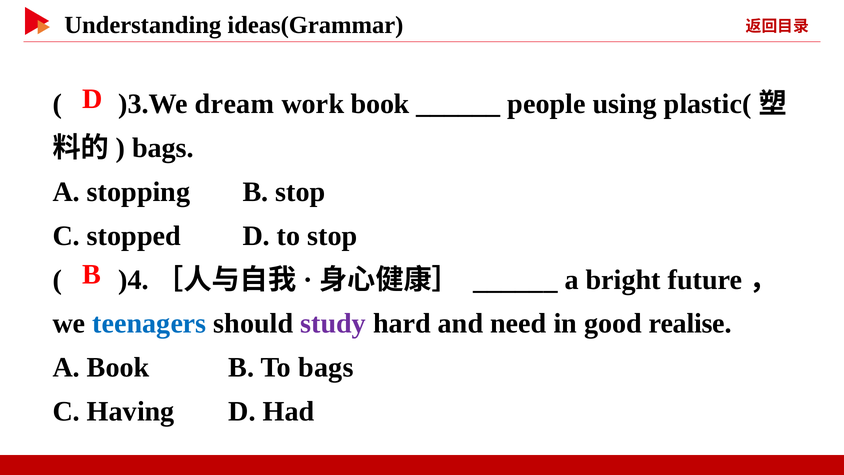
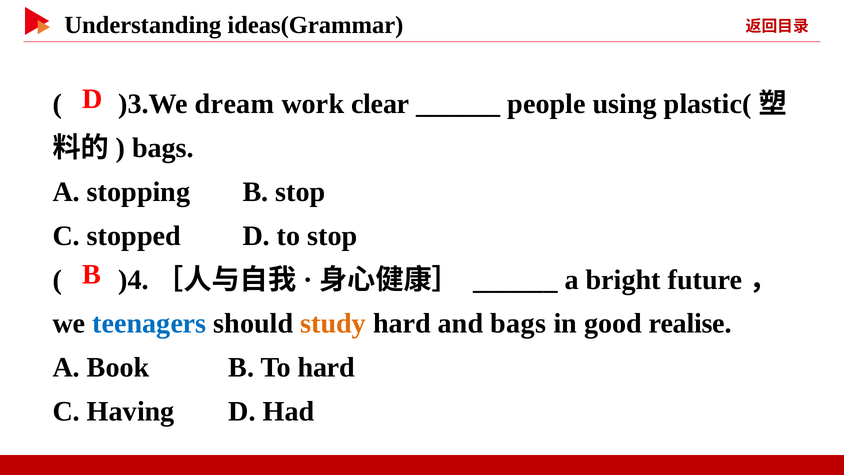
work book: book -> clear (380, 104)
study colour: purple -> orange (333, 323)
and need: need -> bags (518, 323)
To bags: bags -> hard (326, 367)
